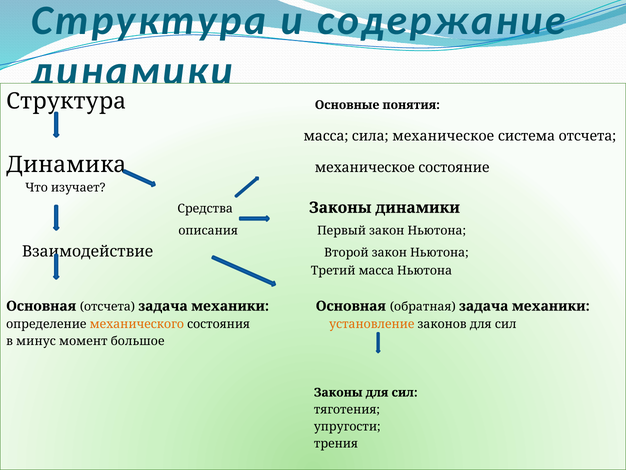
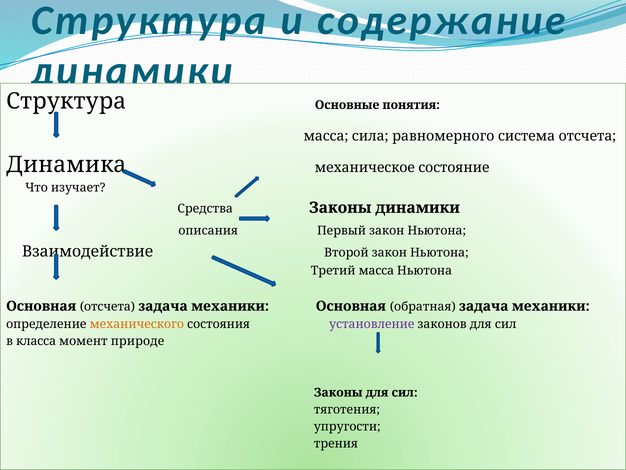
сила механическое: механическое -> равномерного (443, 136)
установление colour: orange -> purple (372, 324)
минус: минус -> класса (36, 341)
большое: большое -> природе (138, 341)
